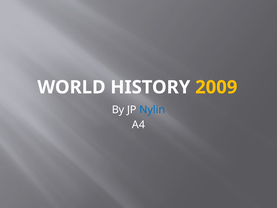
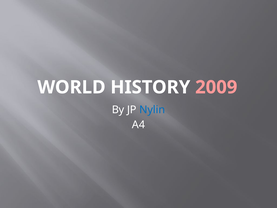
2009 colour: yellow -> pink (216, 87)
